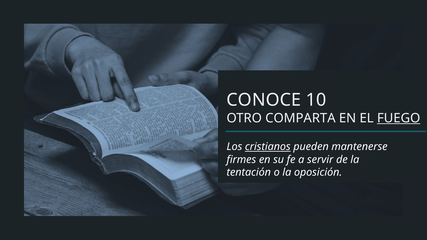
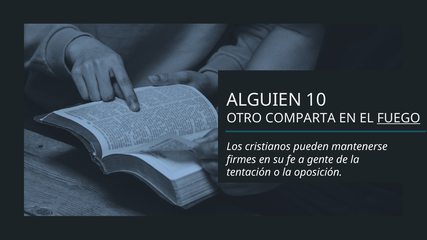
CONOCE: CONOCE -> ALGUIEN (264, 100)
cristianos underline: present -> none (268, 147)
servir: servir -> gente (320, 160)
